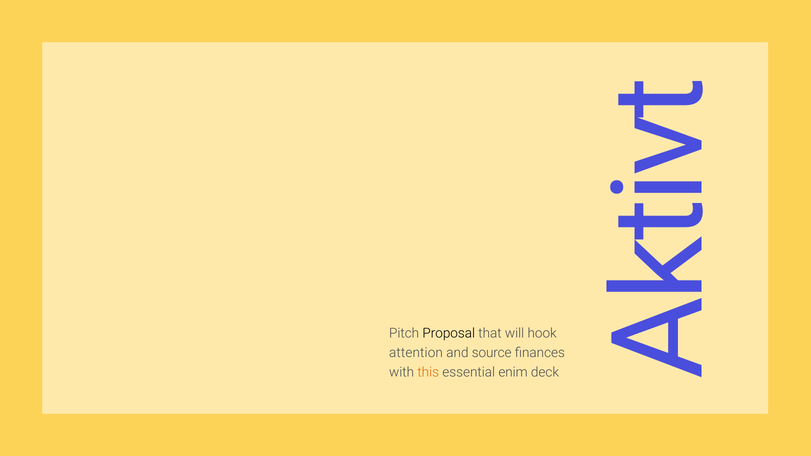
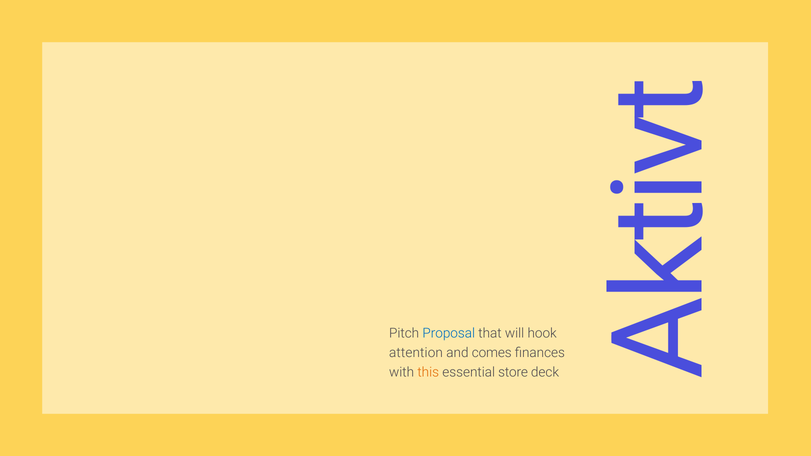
Proposal colour: black -> blue (449, 334)
source: source -> comes (492, 353)
enim: enim -> store (513, 373)
